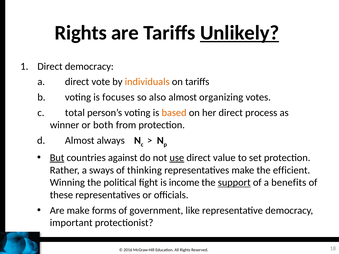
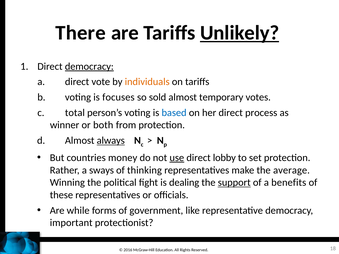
Rights: Rights -> There (81, 33)
democracy underline: none -> present (89, 66)
also: also -> sold (158, 97)
organizing: organizing -> temporary (221, 97)
based colour: orange -> blue (174, 113)
always underline: none -> present (111, 141)
But underline: present -> none (57, 158)
against: against -> money (123, 158)
value: value -> lobby (224, 158)
efficient: efficient -> average (292, 170)
income: income -> dealing (184, 183)
Are make: make -> while (78, 211)
